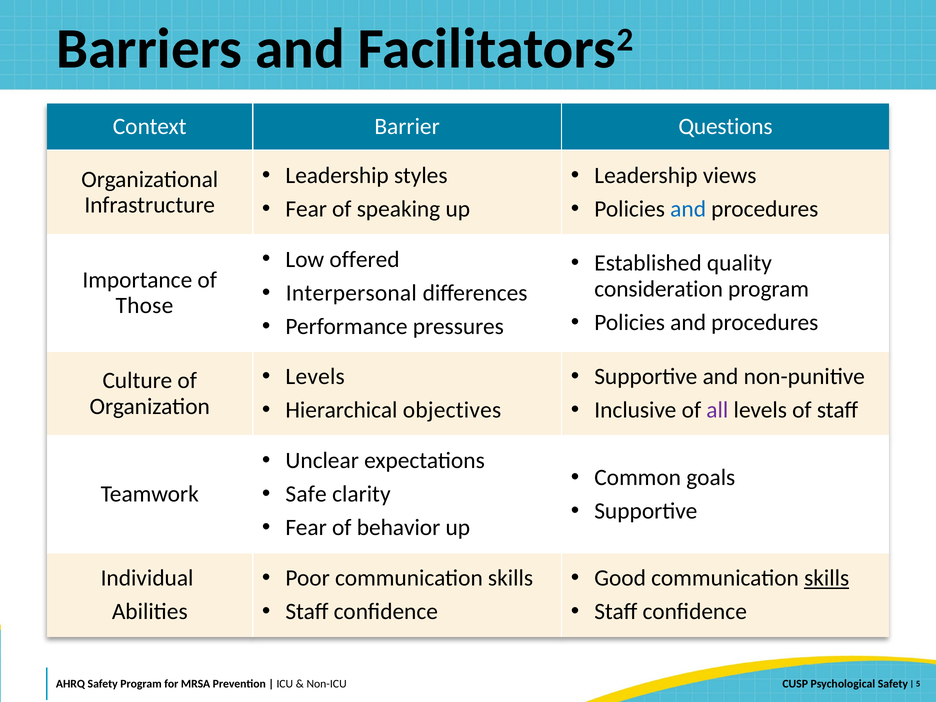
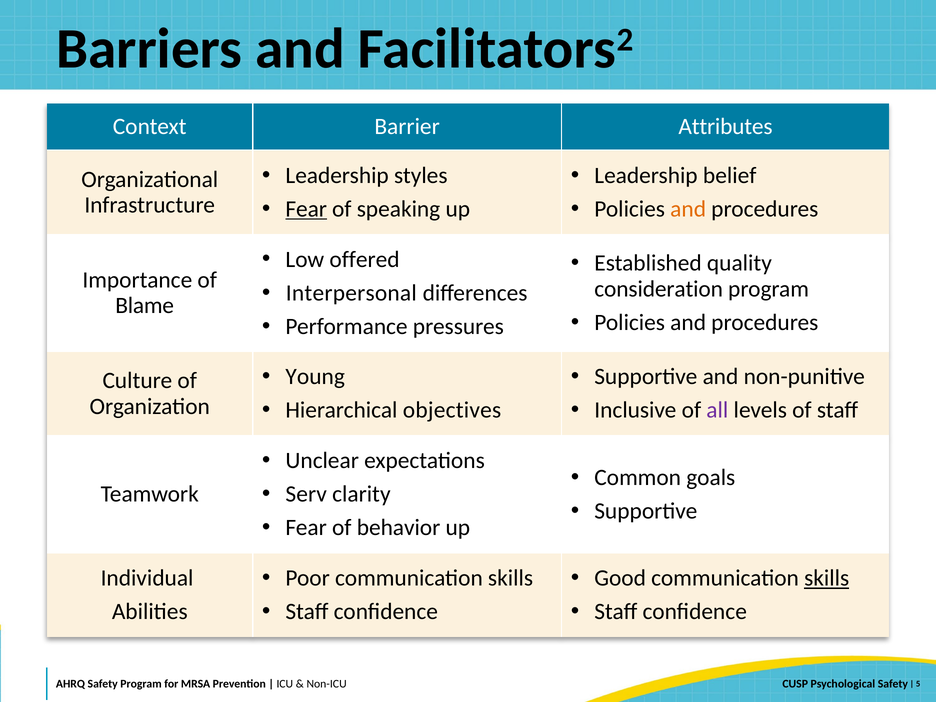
Questions: Questions -> Attributes (725, 127)
views: views -> belief (730, 175)
Fear underline: none -> present (306, 209)
and colour: blue -> orange (688, 209)
Those: Those -> Blame (145, 306)
Levels: Levels -> Young (315, 377)
Safe: Safe -> Serv (306, 494)
